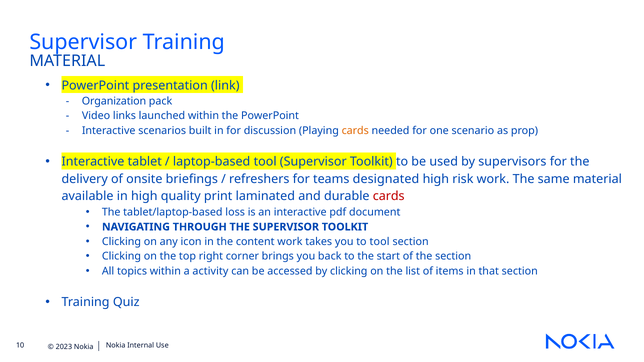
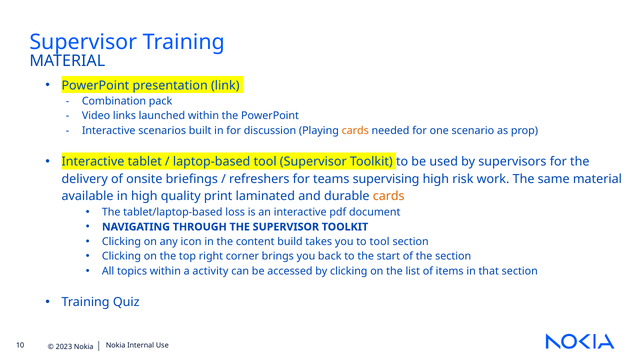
Organization: Organization -> Combination (114, 101)
designated: designated -> supervising (386, 179)
cards colour: red -> orange (389, 196)
content work: work -> build (290, 242)
